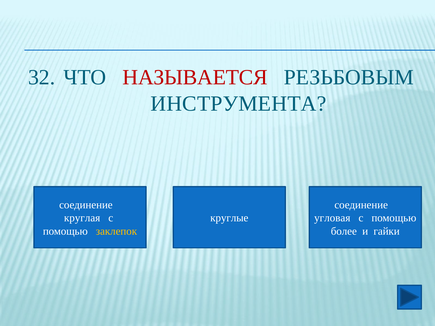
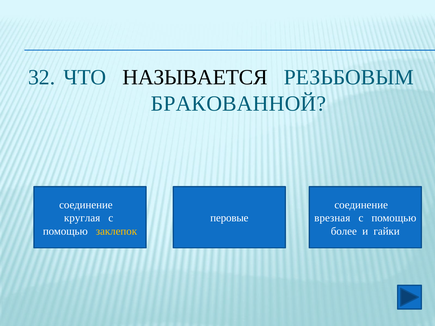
НАЗЫВАЕТСЯ colour: red -> black (195, 77)
ИНСТРУМЕНТА: ИНСТРУМЕНТА -> БРАКОВАННОЙ (238, 104)
круглые: круглые -> перовые (229, 218)
угловая: угловая -> врезная (332, 218)
